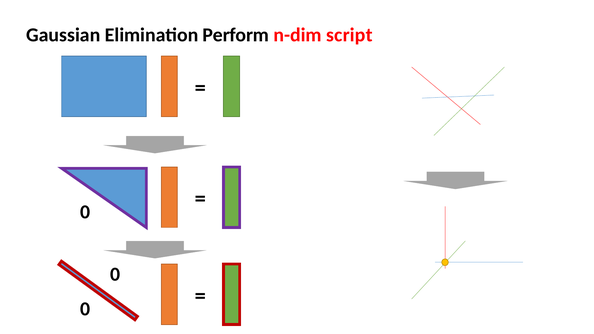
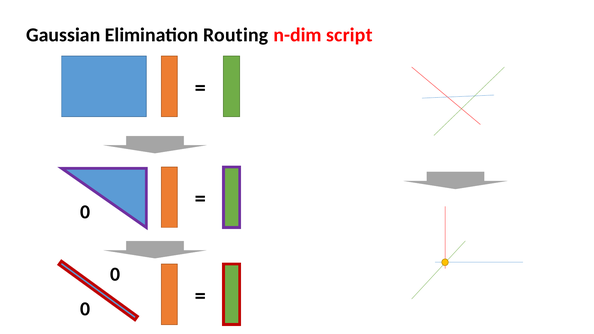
Perform: Perform -> Routing (236, 35)
